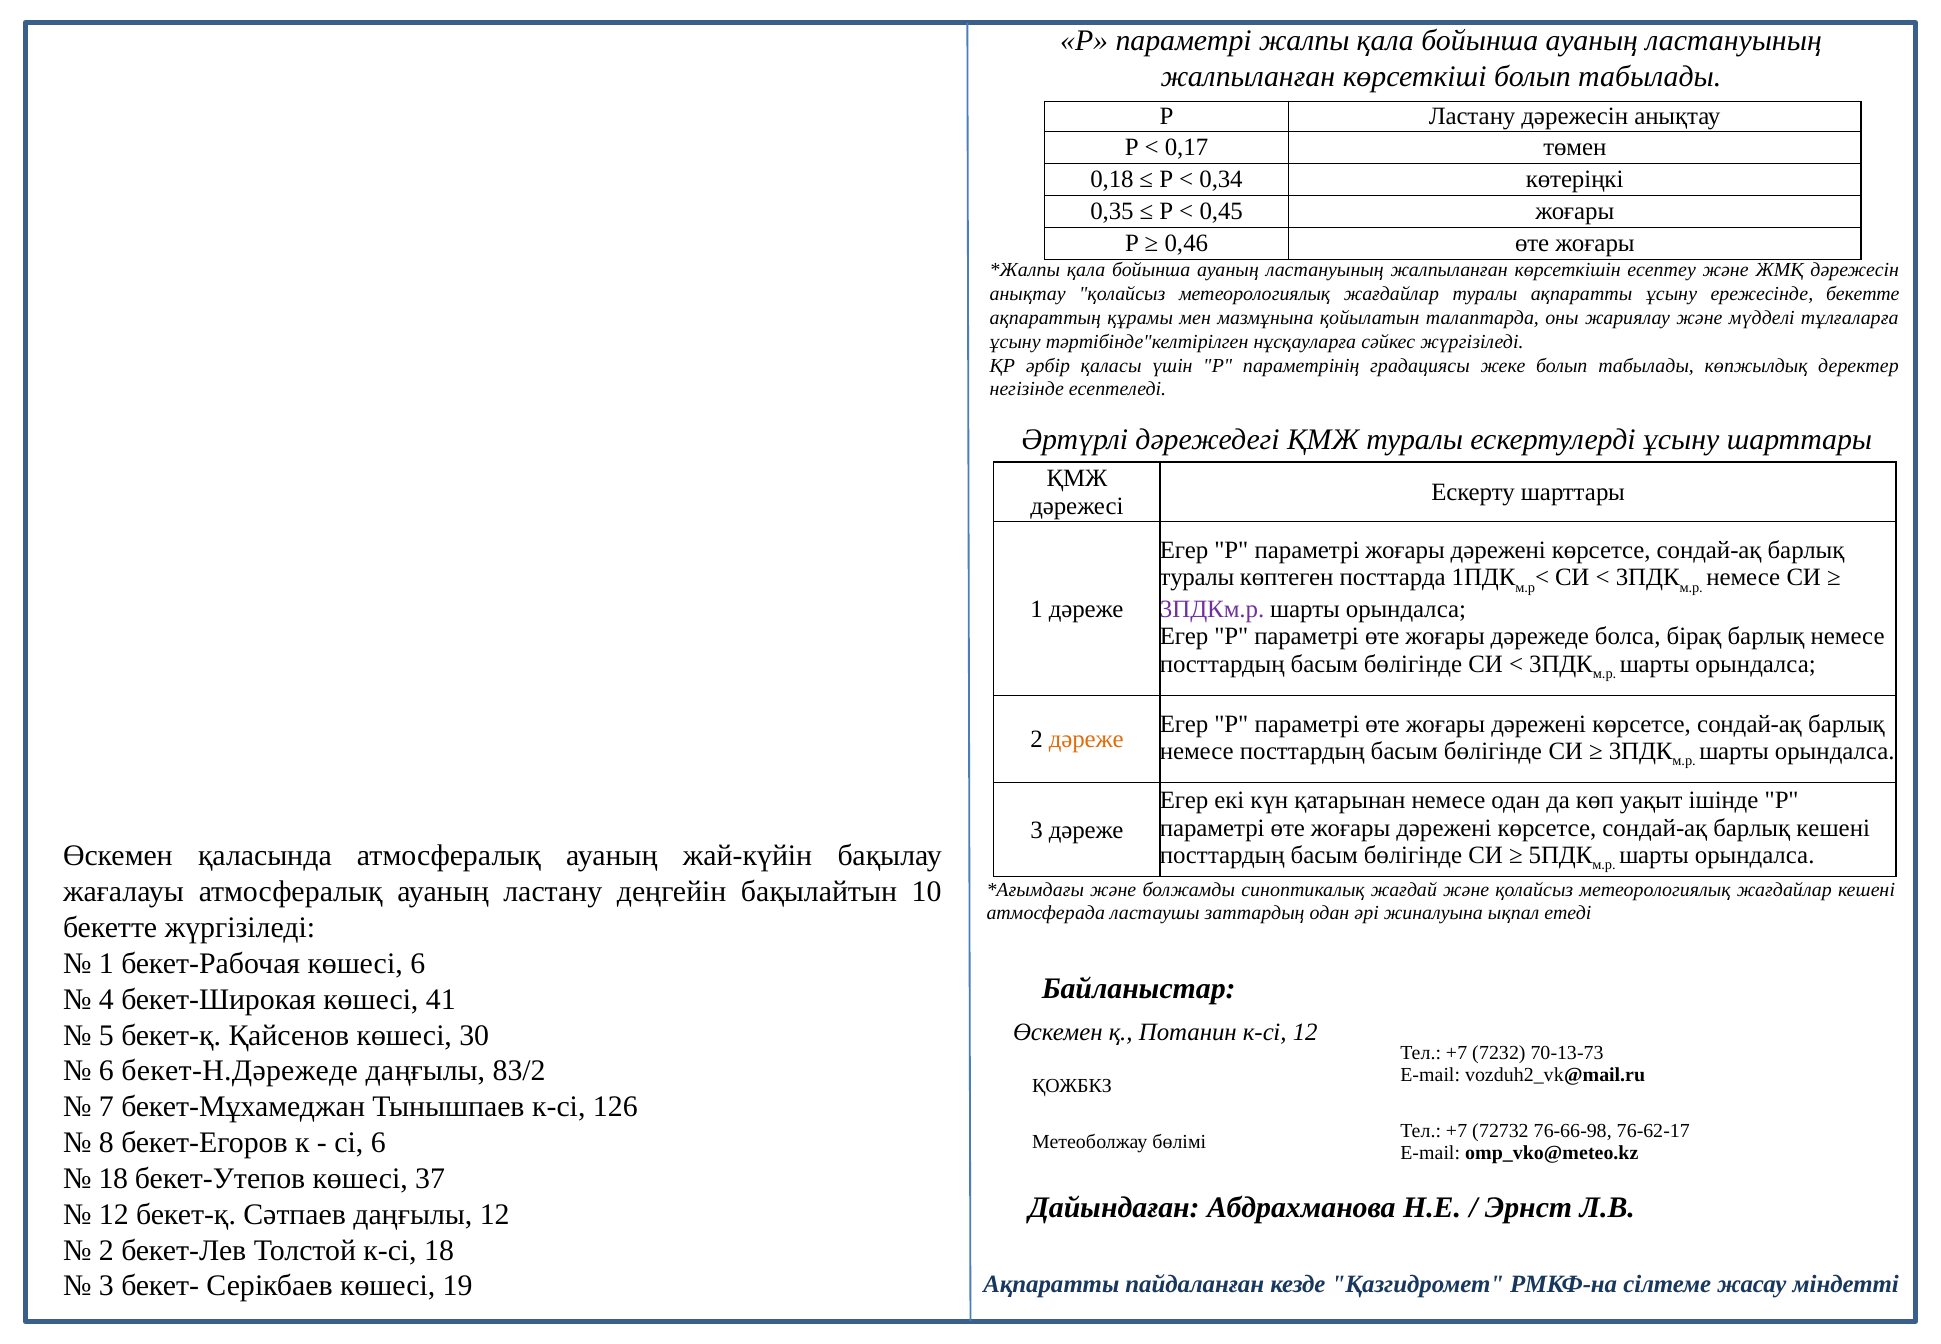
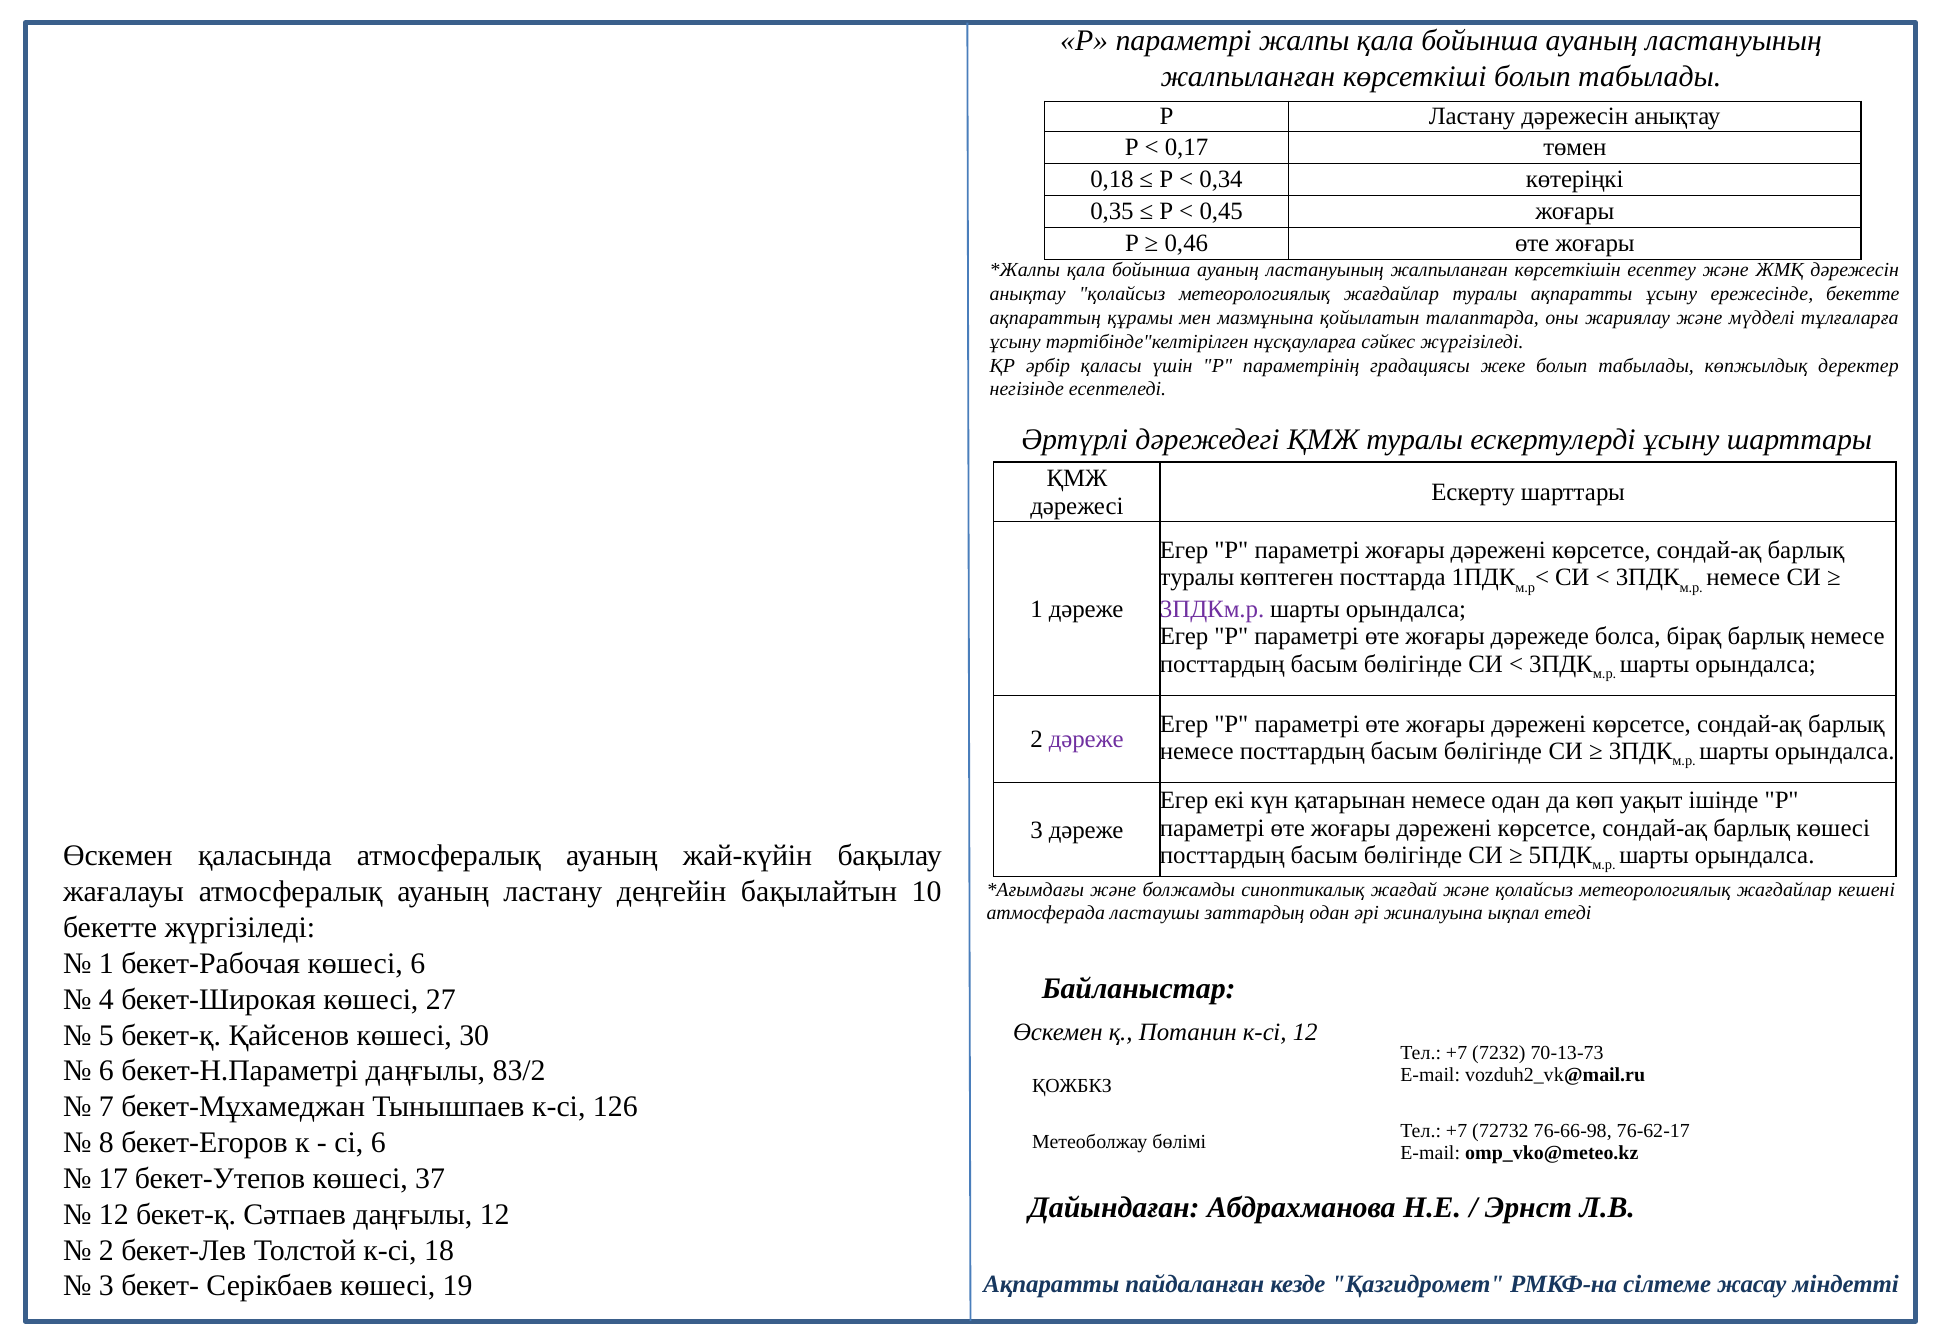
дәреже colour: orange -> purple (1086, 739)
барлық кешені: кешені -> көшесі (1833, 828)
41: 41 -> 27 (441, 999)
бекет-Н.Дәрежеде: бекет-Н.Дәрежеде -> бекет-Н.Параметрі (240, 1071)
18: 18 -> 17 (113, 1178)
